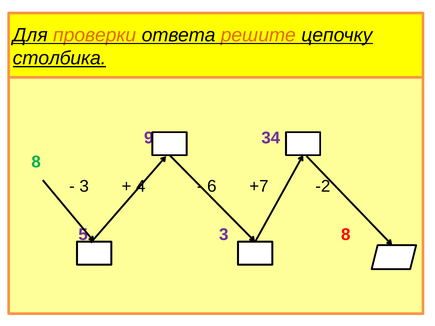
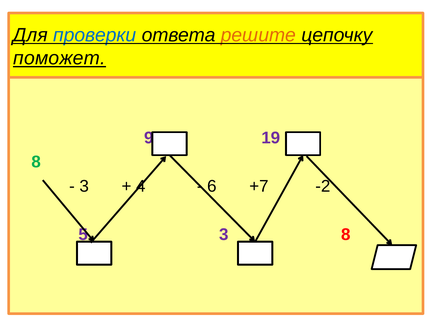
проверки colour: orange -> blue (95, 35)
столбика: столбика -> поможет (59, 58)
34: 34 -> 19 (271, 138)
